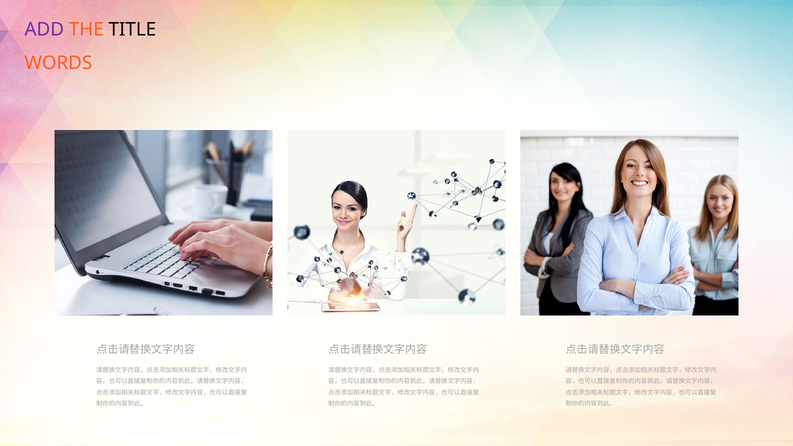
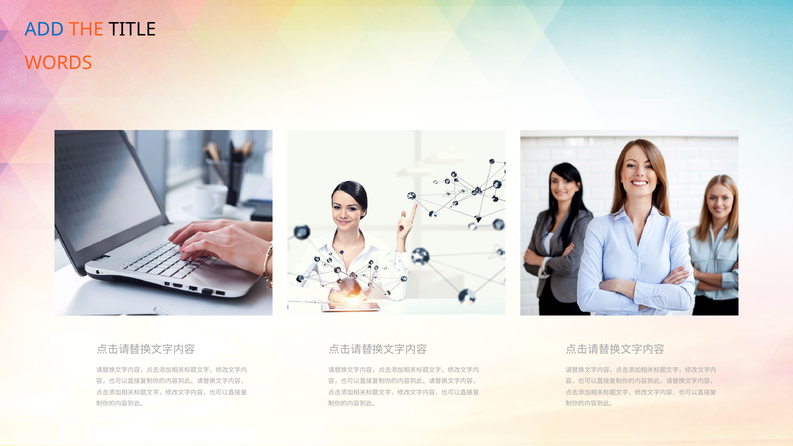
ADD colour: purple -> blue (44, 29)
